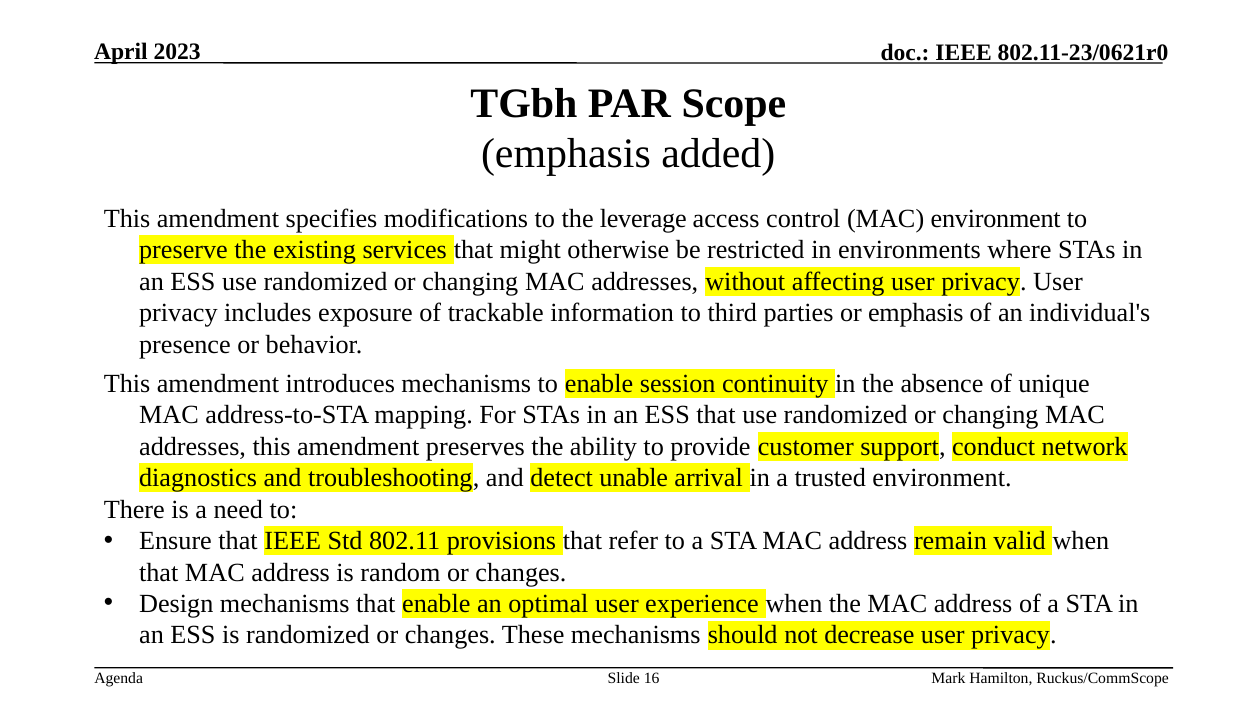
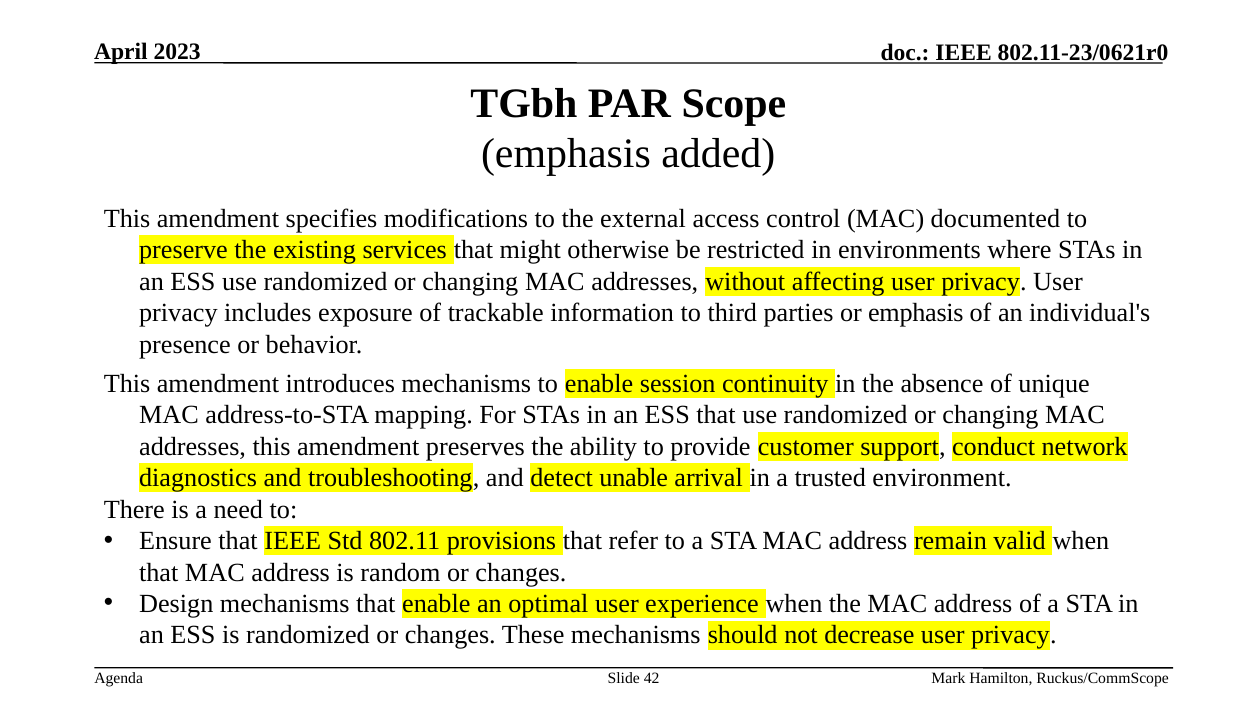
leverage: leverage -> external (643, 219)
MAC environment: environment -> documented (995, 219)
16: 16 -> 42 (652, 678)
